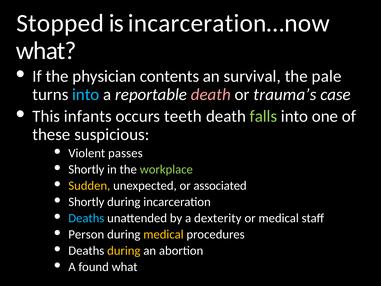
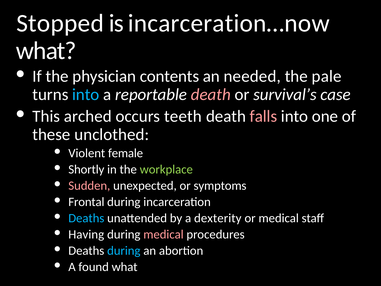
survival: survival -> needed (252, 76)
trauma’s: trauma’s -> survival’s (285, 94)
infants: infants -> arched (88, 116)
falls colour: light green -> pink (263, 116)
suspicious: suspicious -> unclothed (112, 134)
passes: passes -> female (126, 153)
Sudden colour: yellow -> pink (89, 185)
associated: associated -> symptoms (220, 185)
Shortly: Shortly -> Frontal (86, 202)
Person: Person -> Having (86, 234)
medical colour: yellow -> pink (164, 234)
during colour: yellow -> light blue (124, 250)
